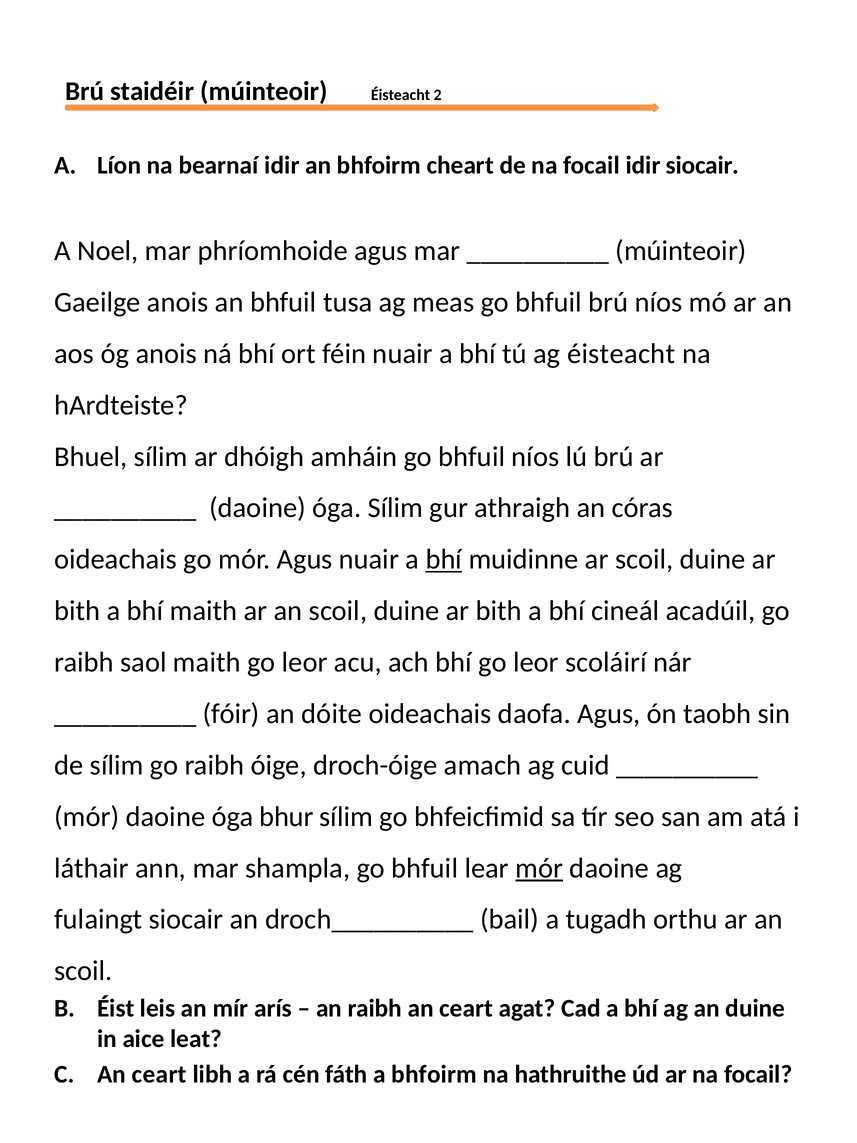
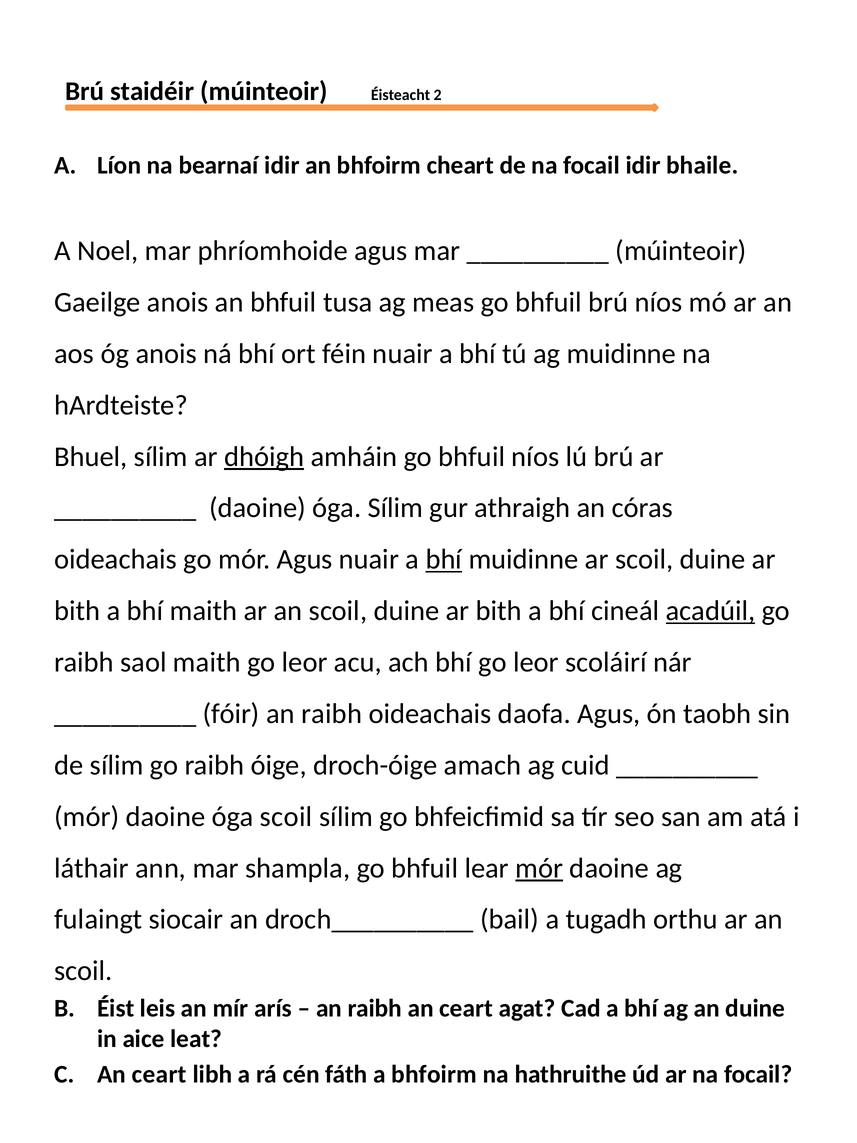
idir siocair: siocair -> bhaile (702, 166)
ag éisteacht: éisteacht -> muidinne (621, 354)
dhóigh underline: none -> present (264, 457)
acadúil underline: none -> present (711, 611)
fóir an dóite: dóite -> raibh (332, 714)
óga bhur: bhur -> scoil (286, 816)
